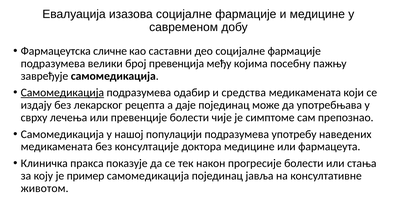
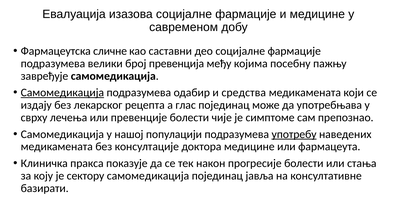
даје: даје -> глас (186, 105)
употребу underline: none -> present (294, 134)
пример: пример -> сектору (86, 176)
животом: животом -> базирати (45, 189)
